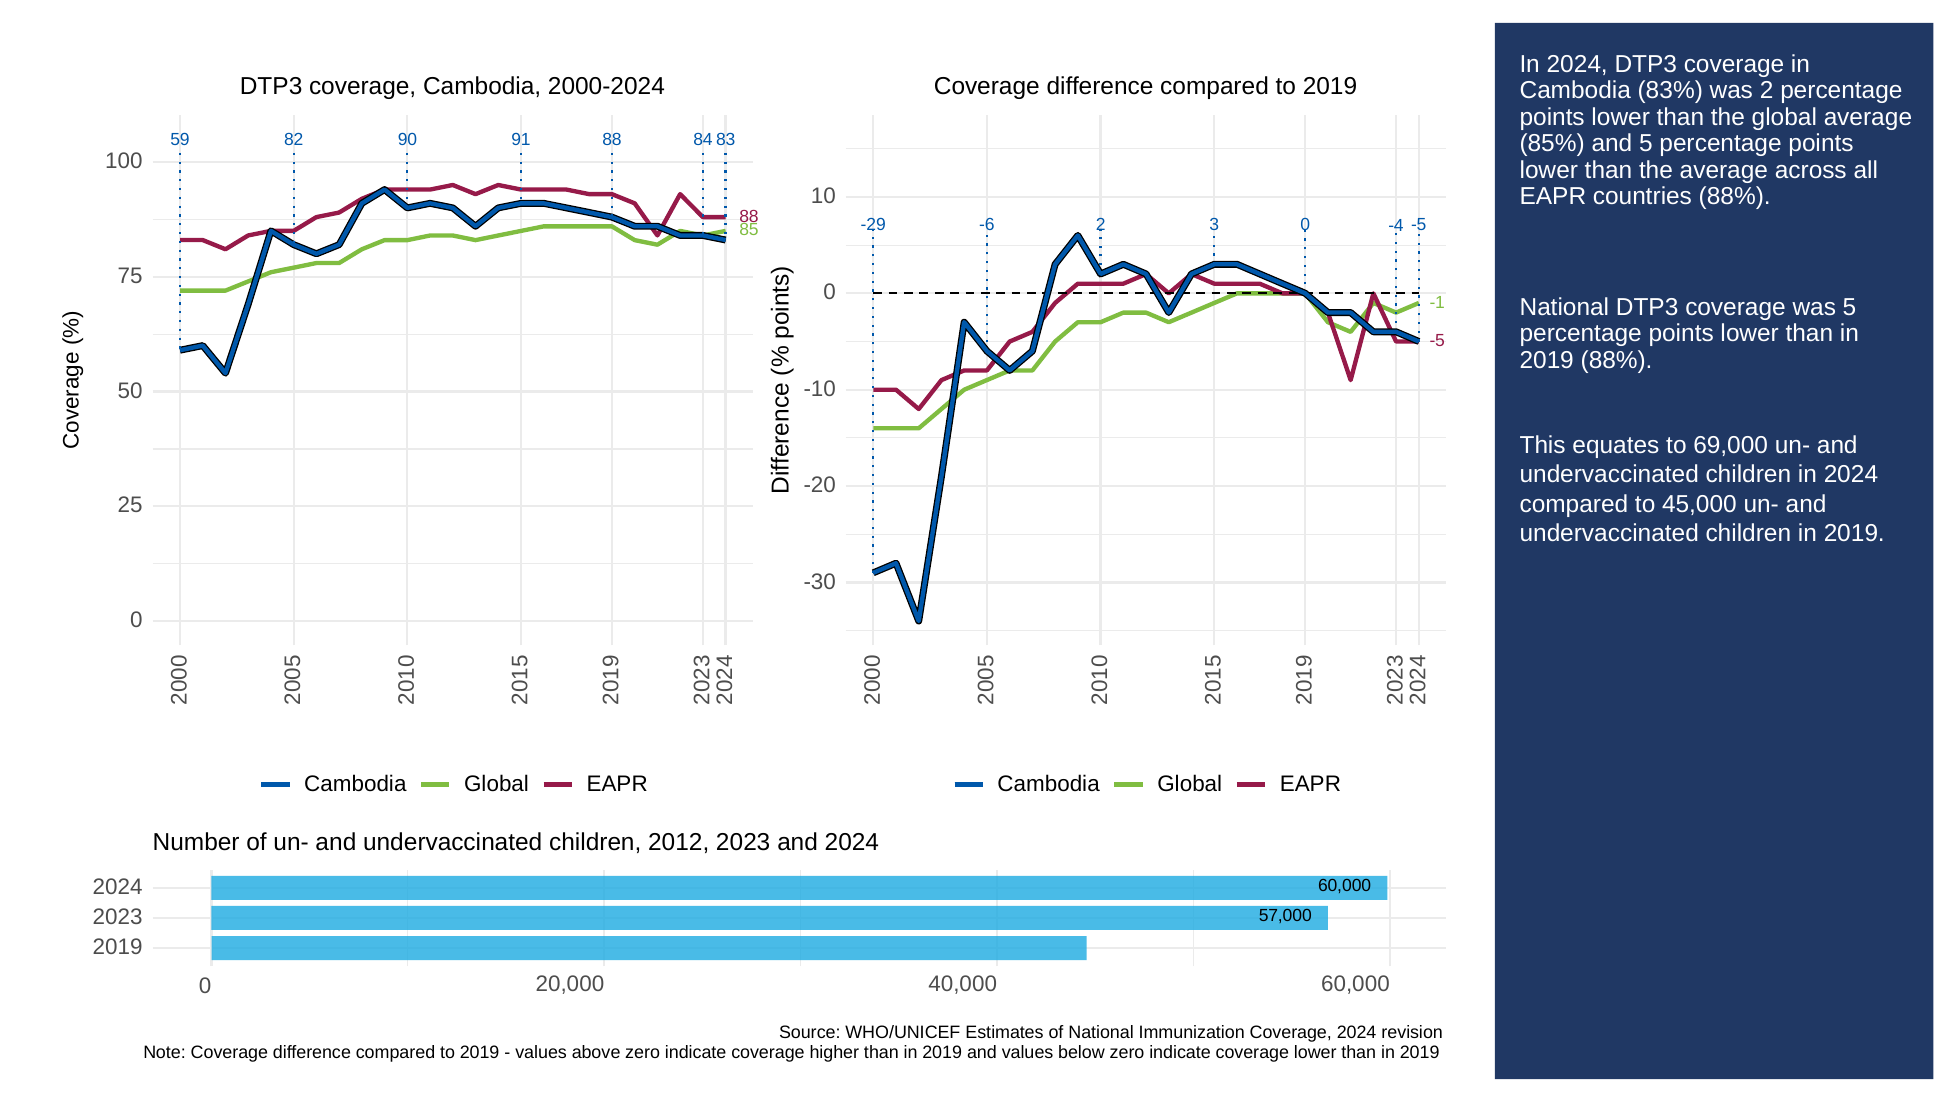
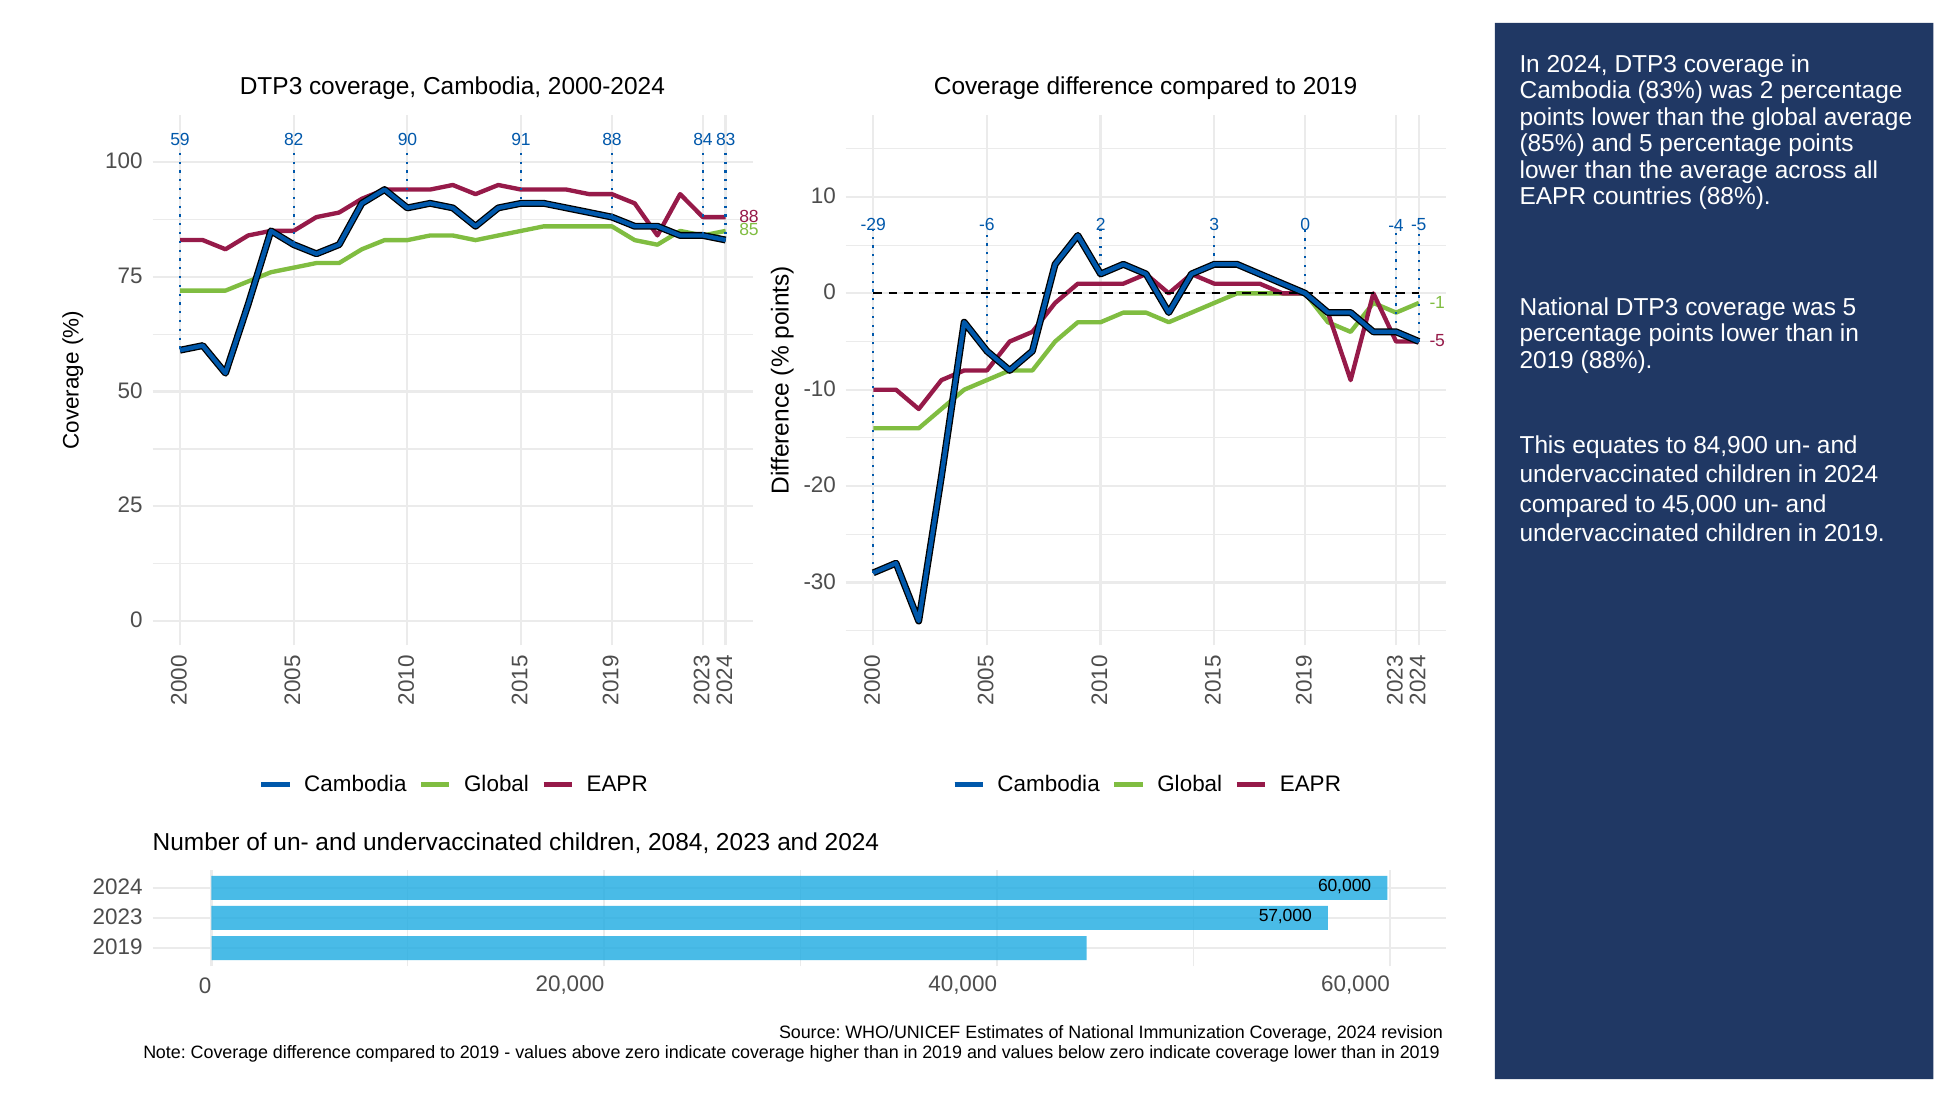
69,000: 69,000 -> 84,900 (1731, 445)
2012: 2012 -> 2084 (679, 841)
